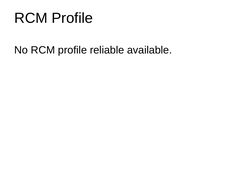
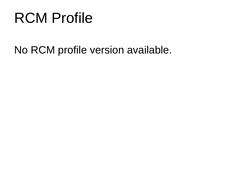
reliable: reliable -> version (107, 50)
